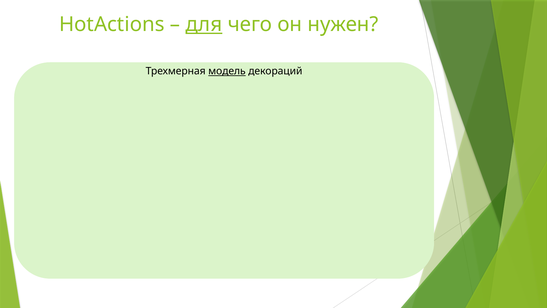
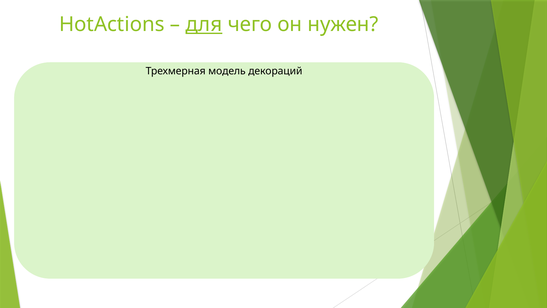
модель underline: present -> none (227, 71)
